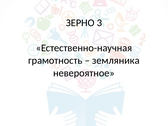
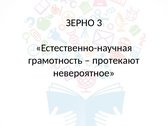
земляника: земляника -> протекают (116, 60)
